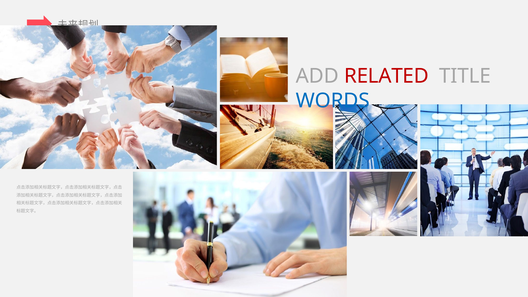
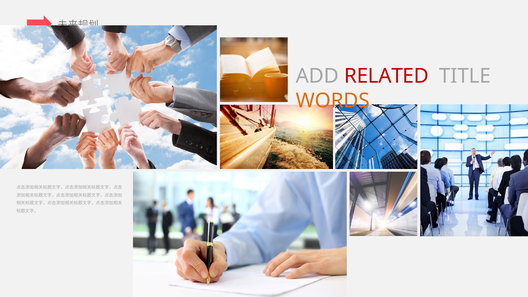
WORDS colour: blue -> orange (333, 101)
